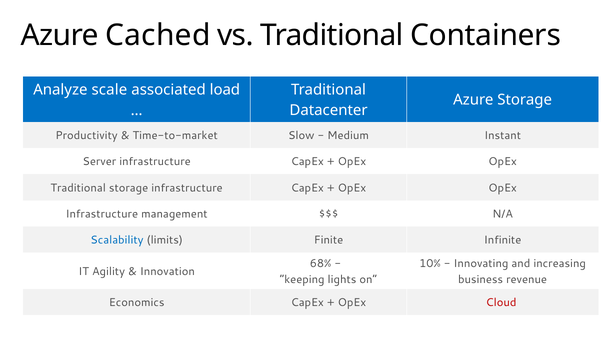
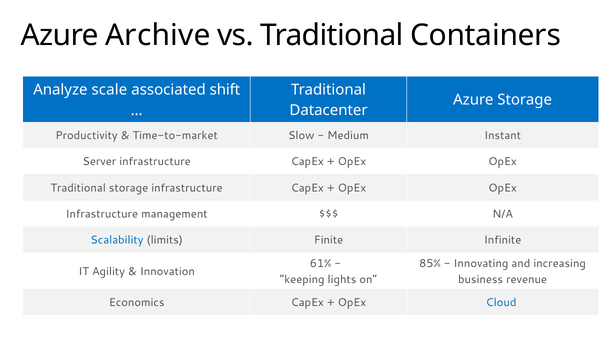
Cached: Cached -> Archive (158, 35)
load: load -> shift (225, 90)
68%: 68% -> 61% (321, 264)
10%: 10% -> 85% (430, 264)
Cloud colour: red -> blue (501, 303)
